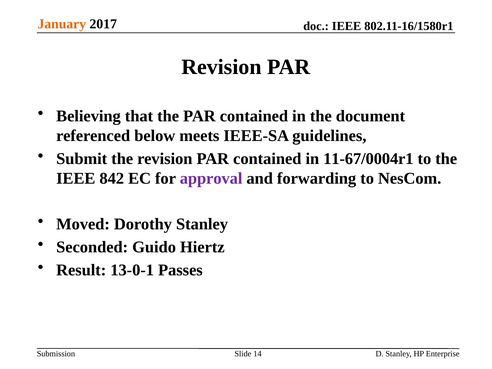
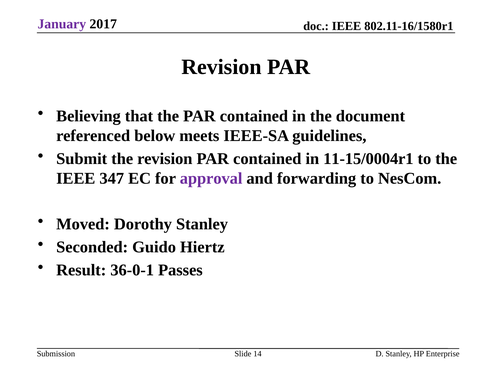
January colour: orange -> purple (62, 24)
11-67/0004r1: 11-67/0004r1 -> 11-15/0004r1 (368, 159)
842: 842 -> 347 (112, 178)
13-0-1: 13-0-1 -> 36-0-1 (132, 270)
